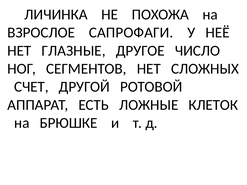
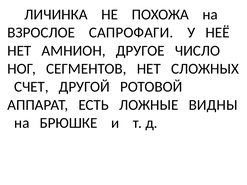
ГЛАЗНЫЕ: ГЛАЗНЫЕ -> АМНИОН (74, 51)
КЛЕТОК: КЛЕТОК -> ВИДНЫ (213, 105)
